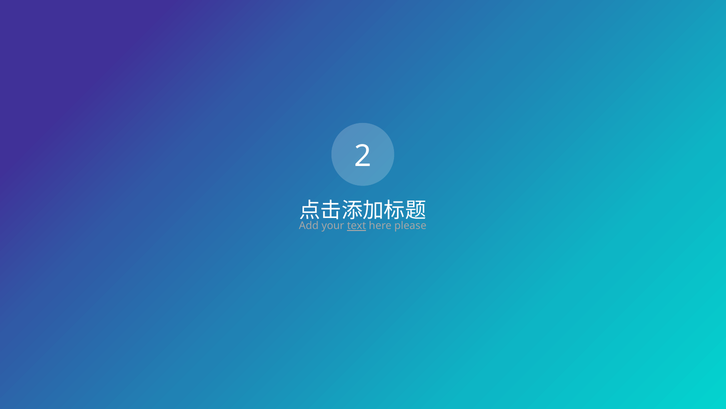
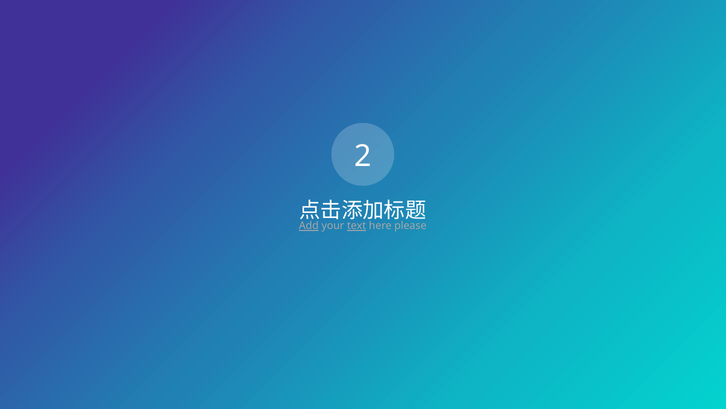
Add underline: none -> present (309, 226)
